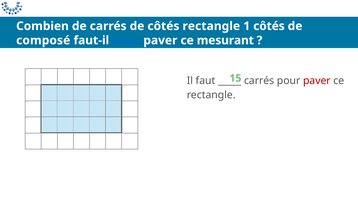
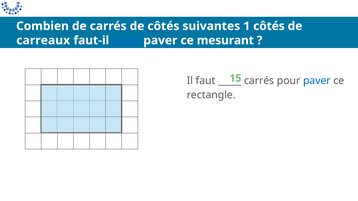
côtés rectangle: rectangle -> suivantes (211, 26)
composé: composé -> carreaux (43, 40)
paver colour: red -> blue (317, 81)
